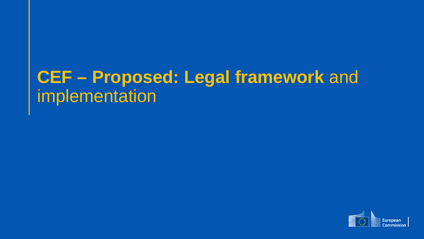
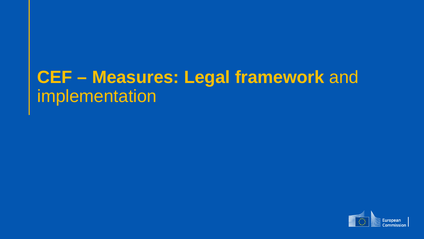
Proposed: Proposed -> Measures (136, 77)
